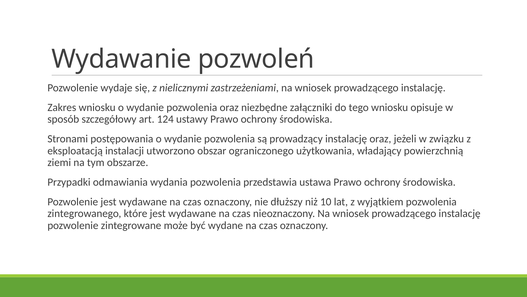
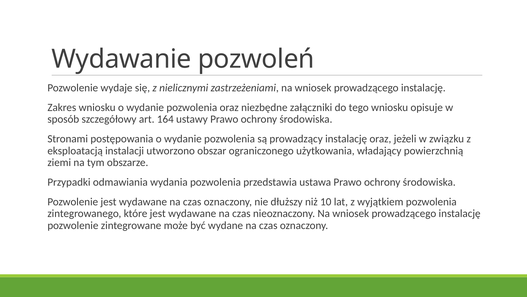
124: 124 -> 164 (165, 119)
